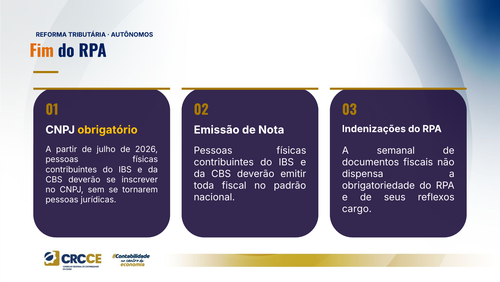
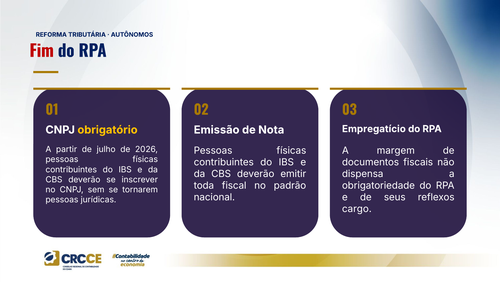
Fim colour: orange -> red (42, 51)
Indenizações: Indenizações -> Empregatício (374, 129)
semanal: semanal -> margem (396, 150)
